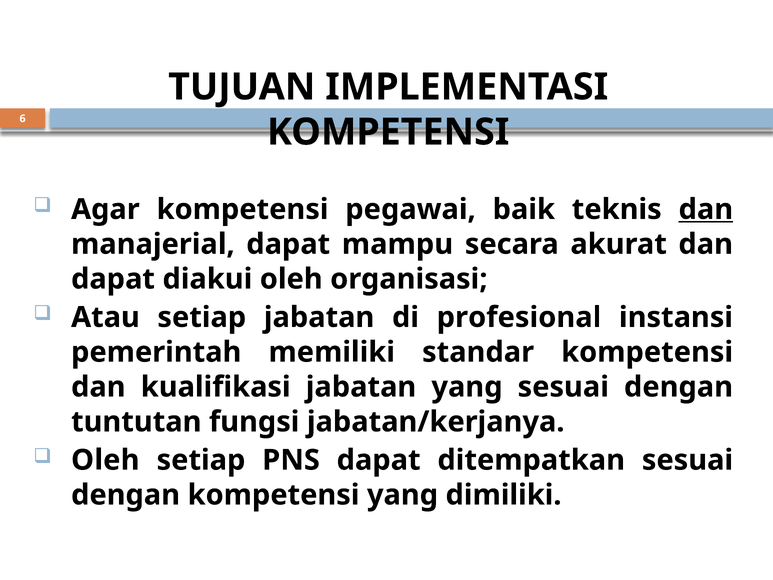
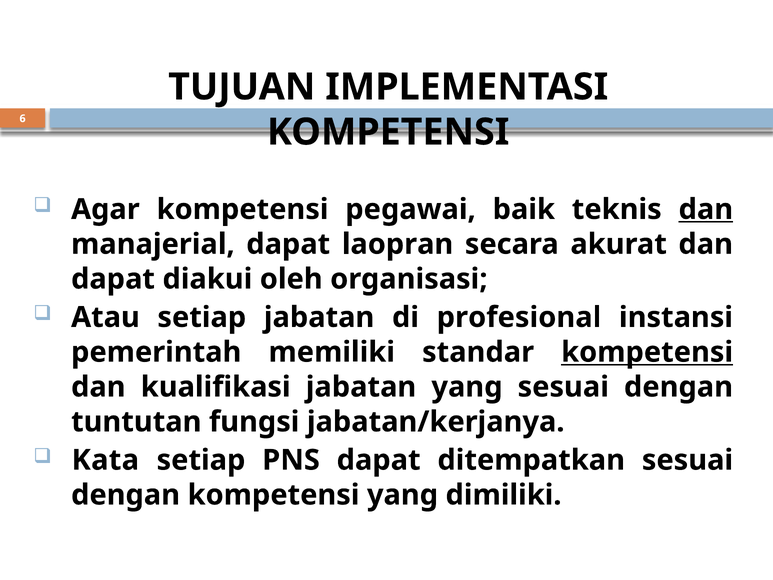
mampu: mampu -> laopran (398, 244)
kompetensi underline: none -> present (647, 352)
Oleh: Oleh -> Kata (105, 460)
